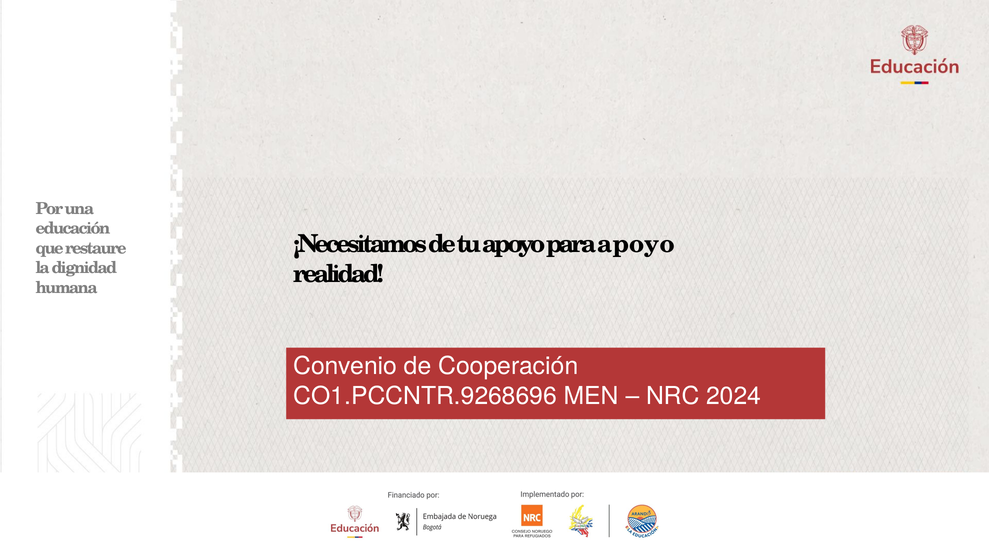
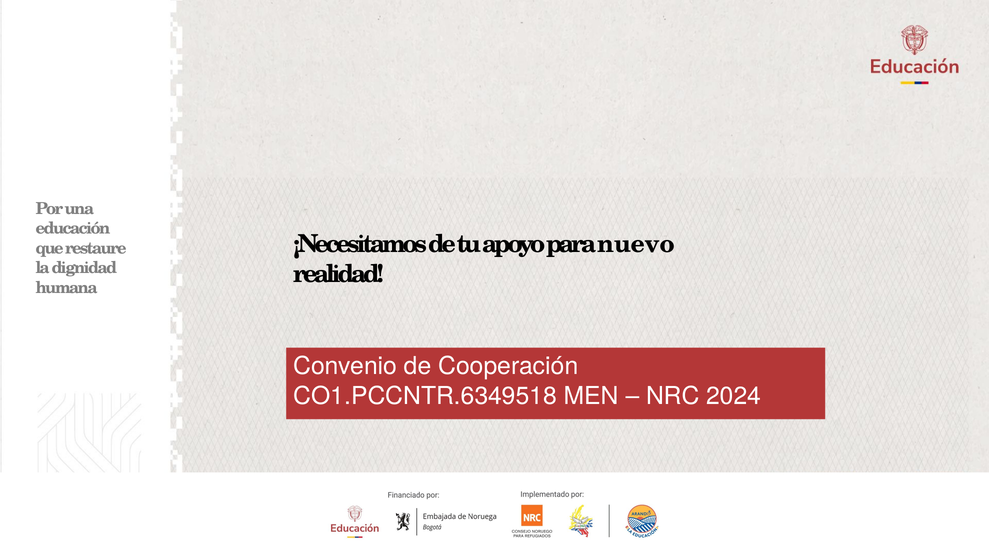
para apoyo: apoyo -> nuevo (636, 244)
CO1.PCCNTR.9268696: CO1.PCCNTR.9268696 -> CO1.PCCNTR.6349518 (425, 396)
